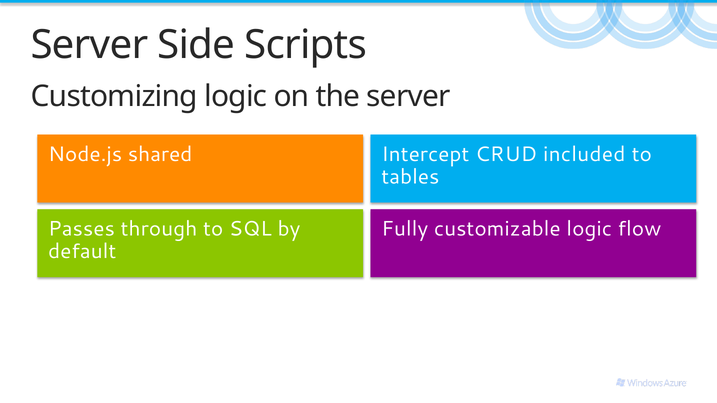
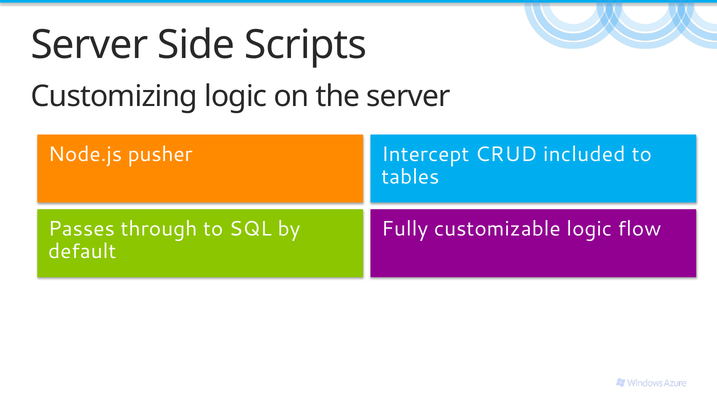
shared: shared -> pusher (160, 154)
